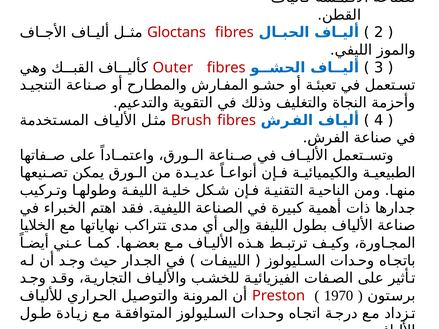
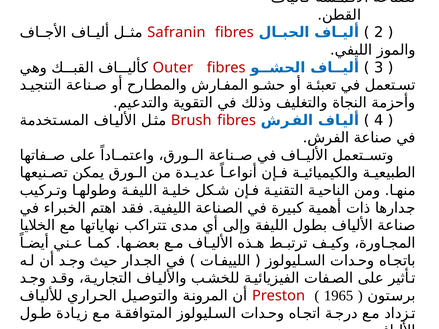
Gloctans: Gloctans -> Safranin (176, 32)
1970: 1970 -> 1965 (339, 296)
